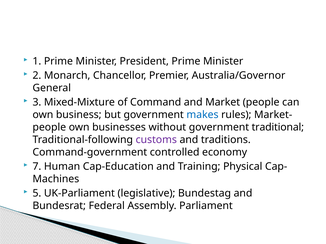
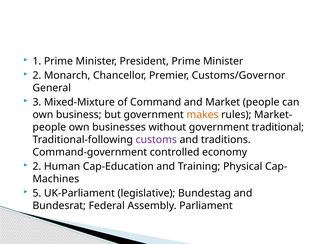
Australia/Governor: Australia/Governor -> Customs/Governor (239, 76)
makes colour: blue -> orange (202, 115)
7: 7 -> 2 (37, 167)
